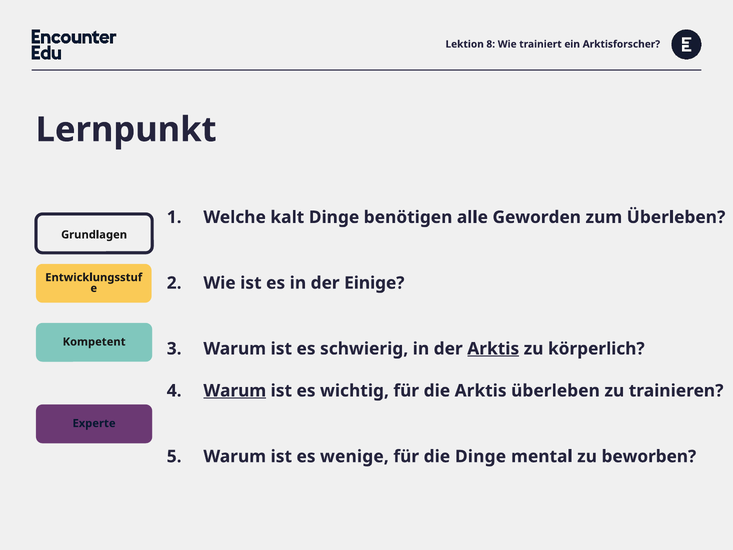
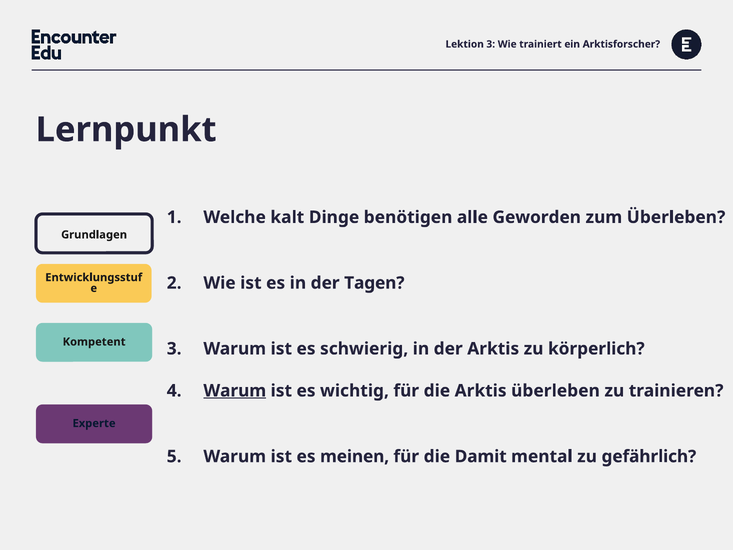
Lektion 8: 8 -> 3 (491, 44)
Einige: Einige -> Tagen (374, 283)
Arktis underline: present -> none (493, 349)
wenige: wenige -> meinen (355, 456)
die Dinge: Dinge -> Damit (481, 456)
beworben: beworben -> gefährlich (649, 456)
